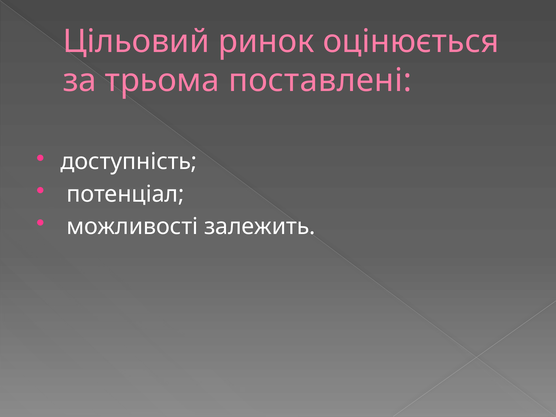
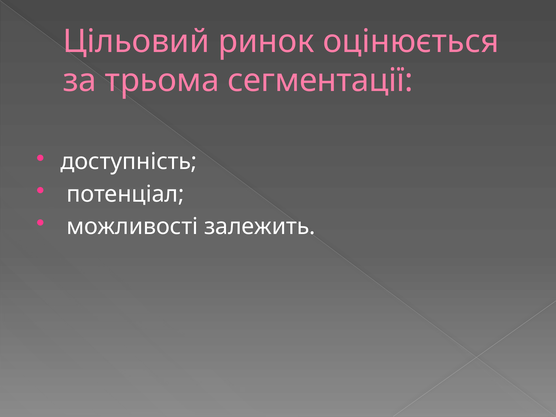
поставлені: поставлені -> сегментації (320, 81)
